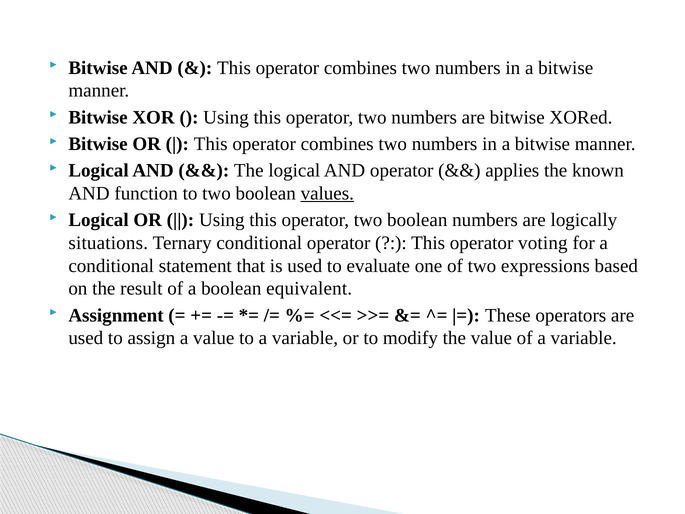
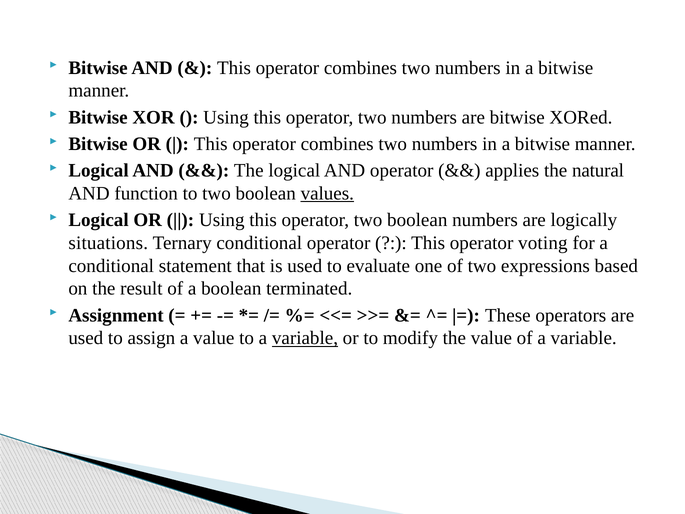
known: known -> natural (598, 170)
equivalent: equivalent -> terminated (309, 288)
variable underline: none -> present (305, 338)
